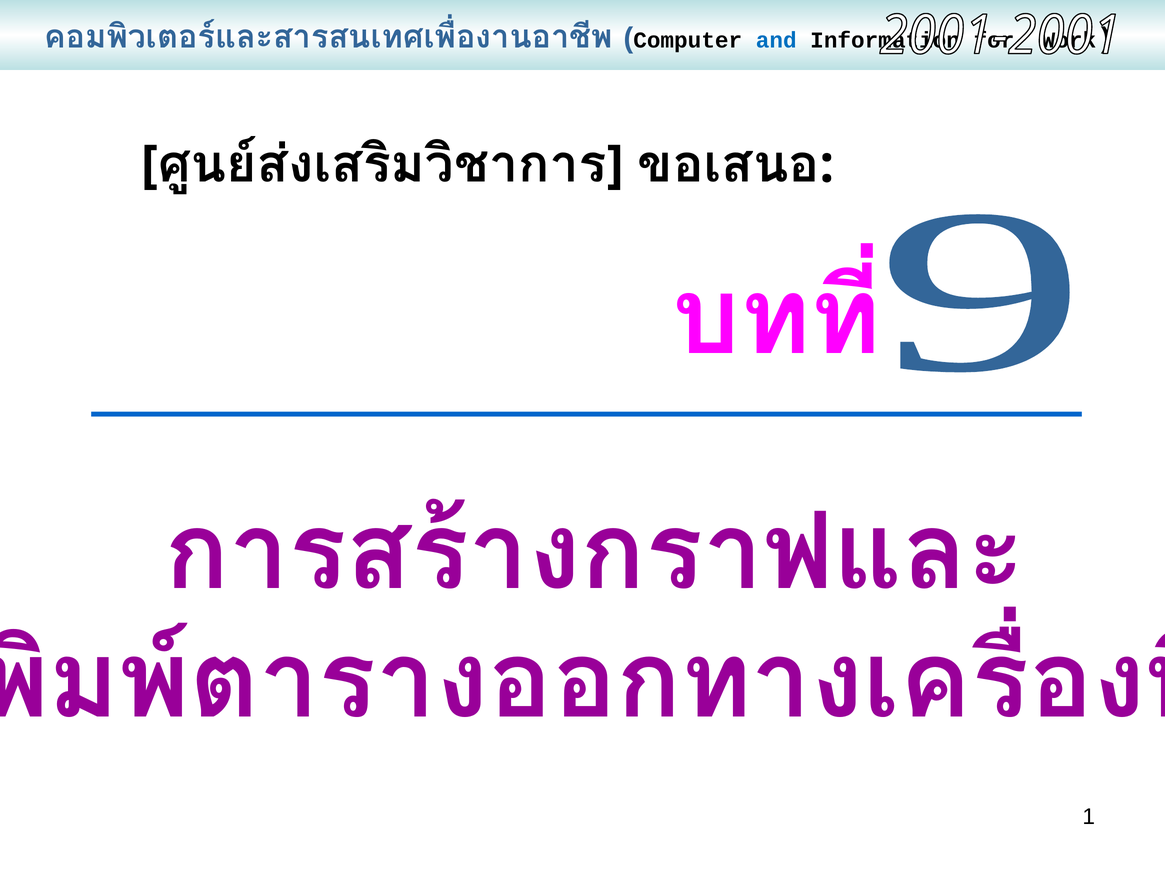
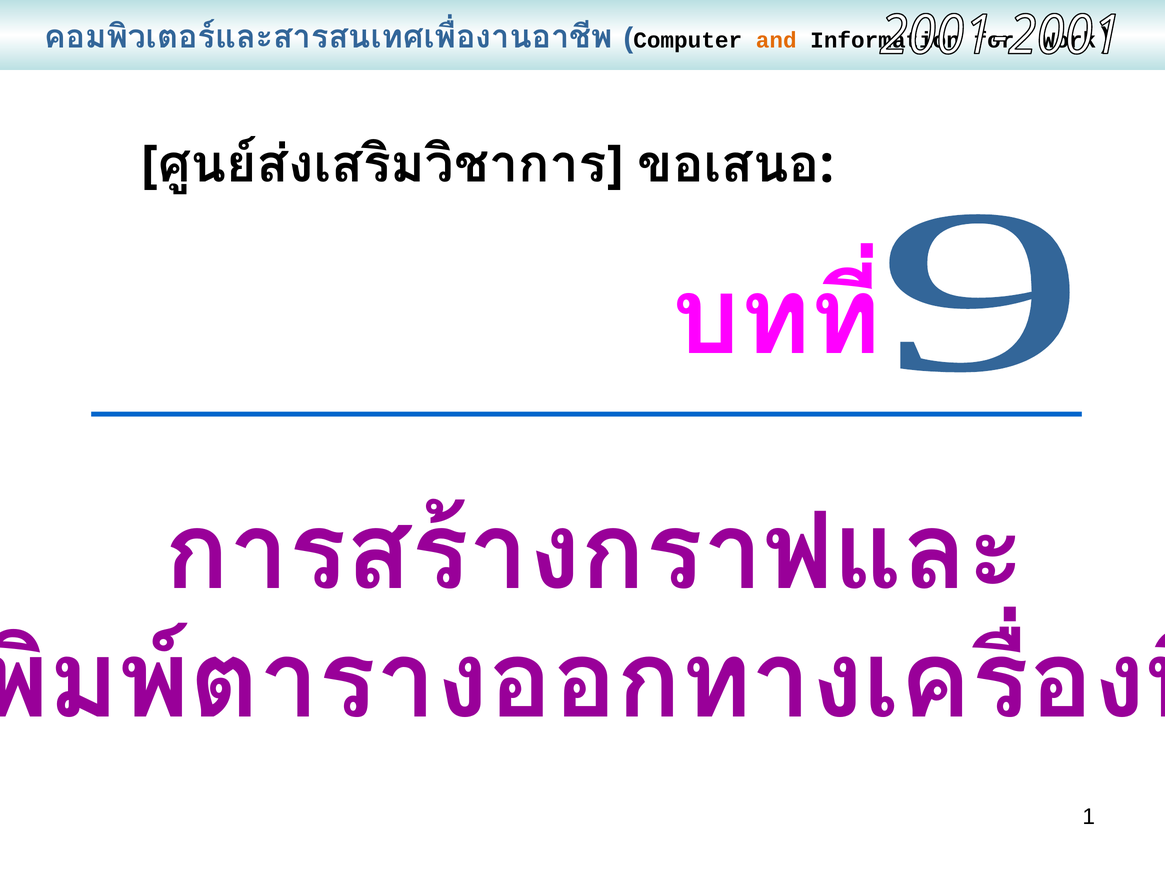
and colour: blue -> orange (776, 40)
